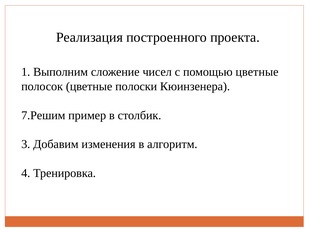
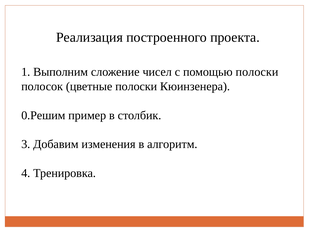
помощью цветные: цветные -> полоски (257, 72)
7.Решим: 7.Решим -> 0.Решим (43, 115)
